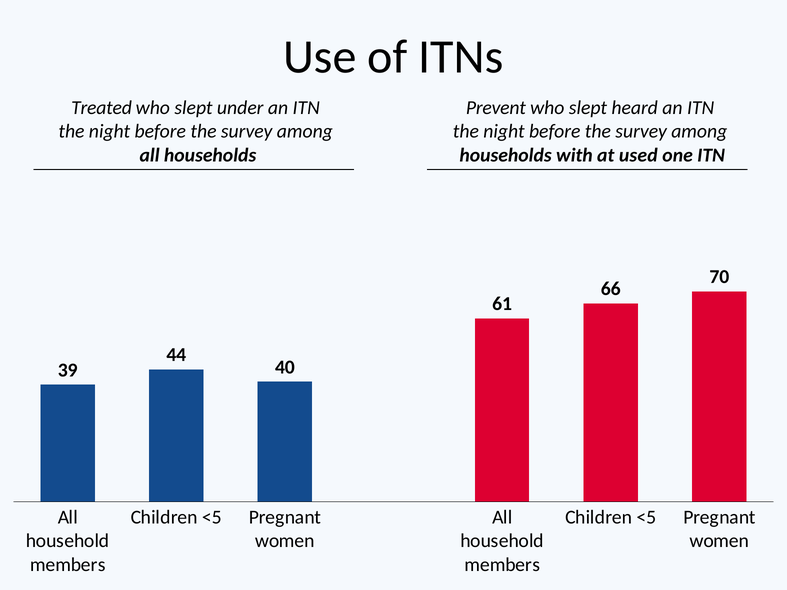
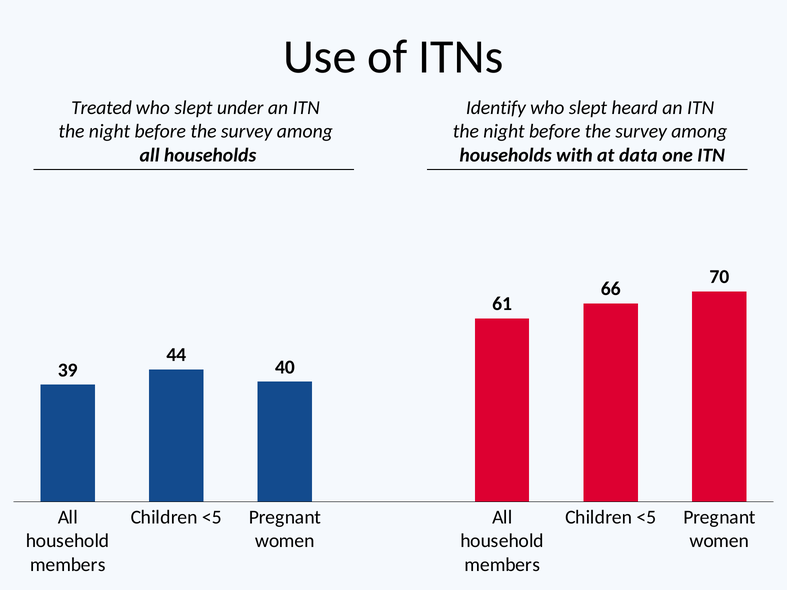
Prevent: Prevent -> Identify (496, 108)
used: used -> data (638, 155)
